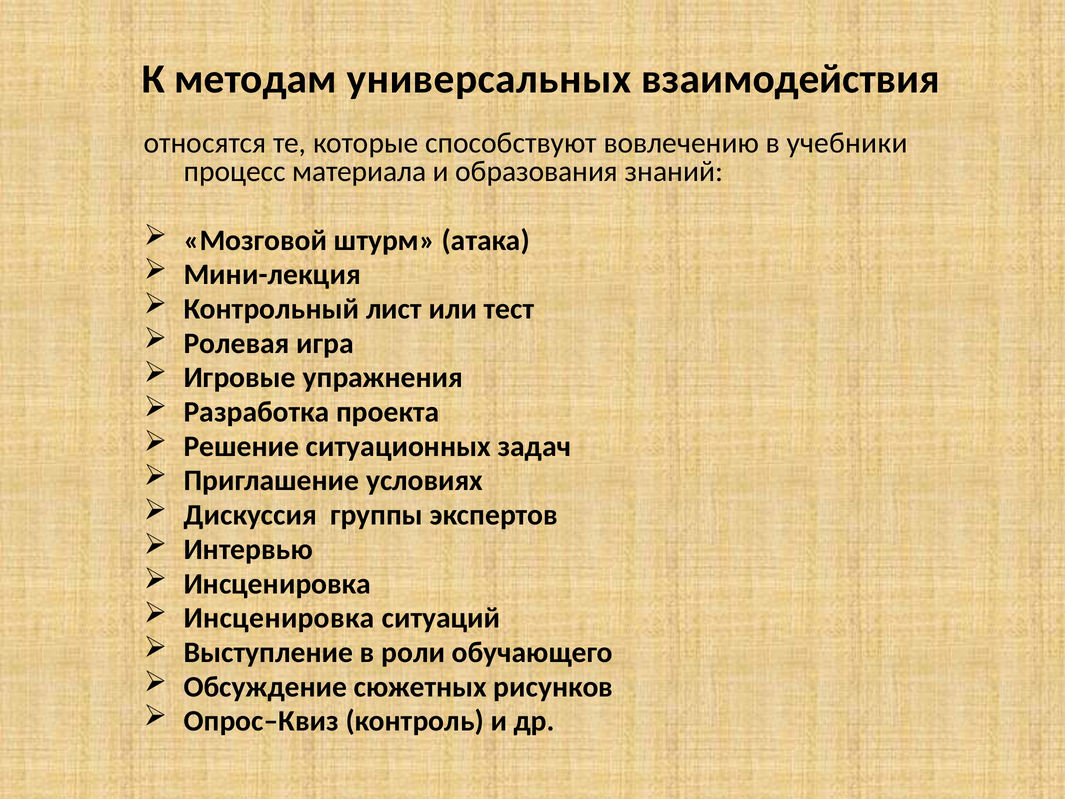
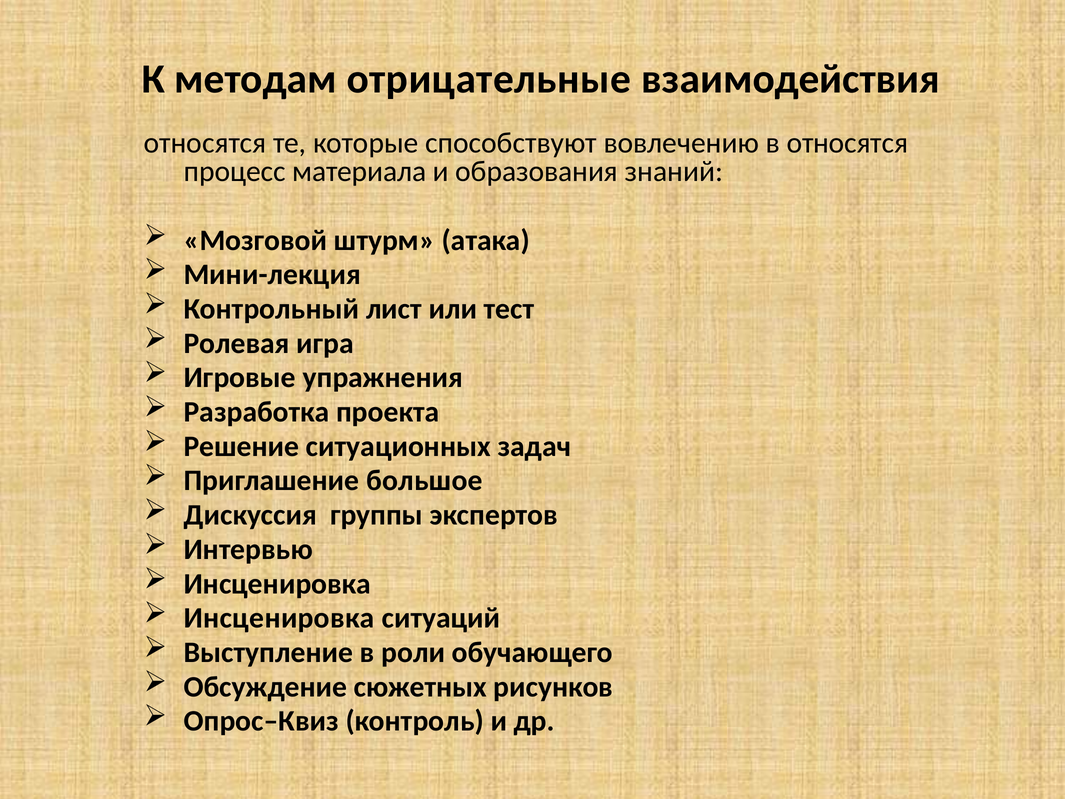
универсальных: универсальных -> отрицательные (489, 79)
в учебники: учебники -> относятся (847, 143)
условиях: условиях -> большое (424, 481)
